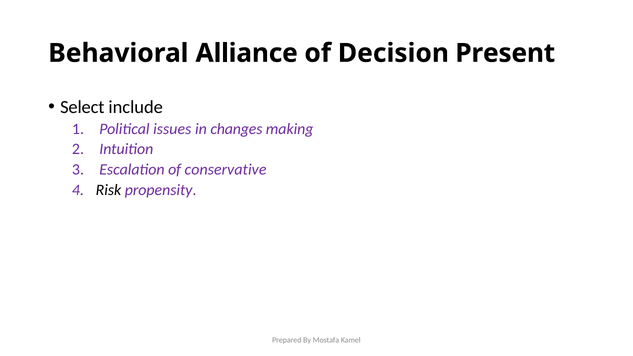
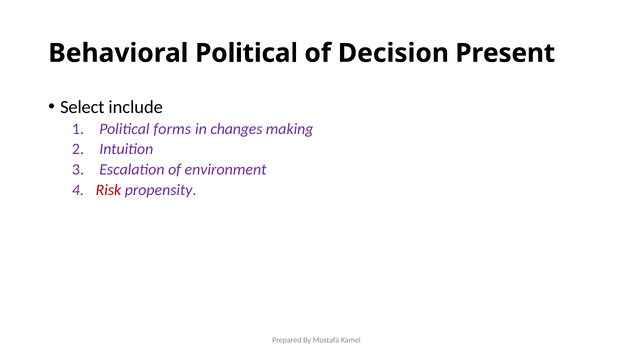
Behavioral Alliance: Alliance -> Political (247, 53)
issues: issues -> forms (172, 129)
conservative: conservative -> environment (226, 170)
Risk colour: black -> red (108, 190)
